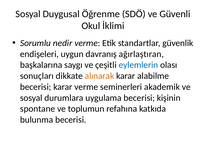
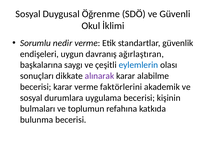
alınarak colour: orange -> purple (99, 76)
seminerleri: seminerleri -> faktörlerini (121, 87)
spontane: spontane -> bulmaları (38, 109)
